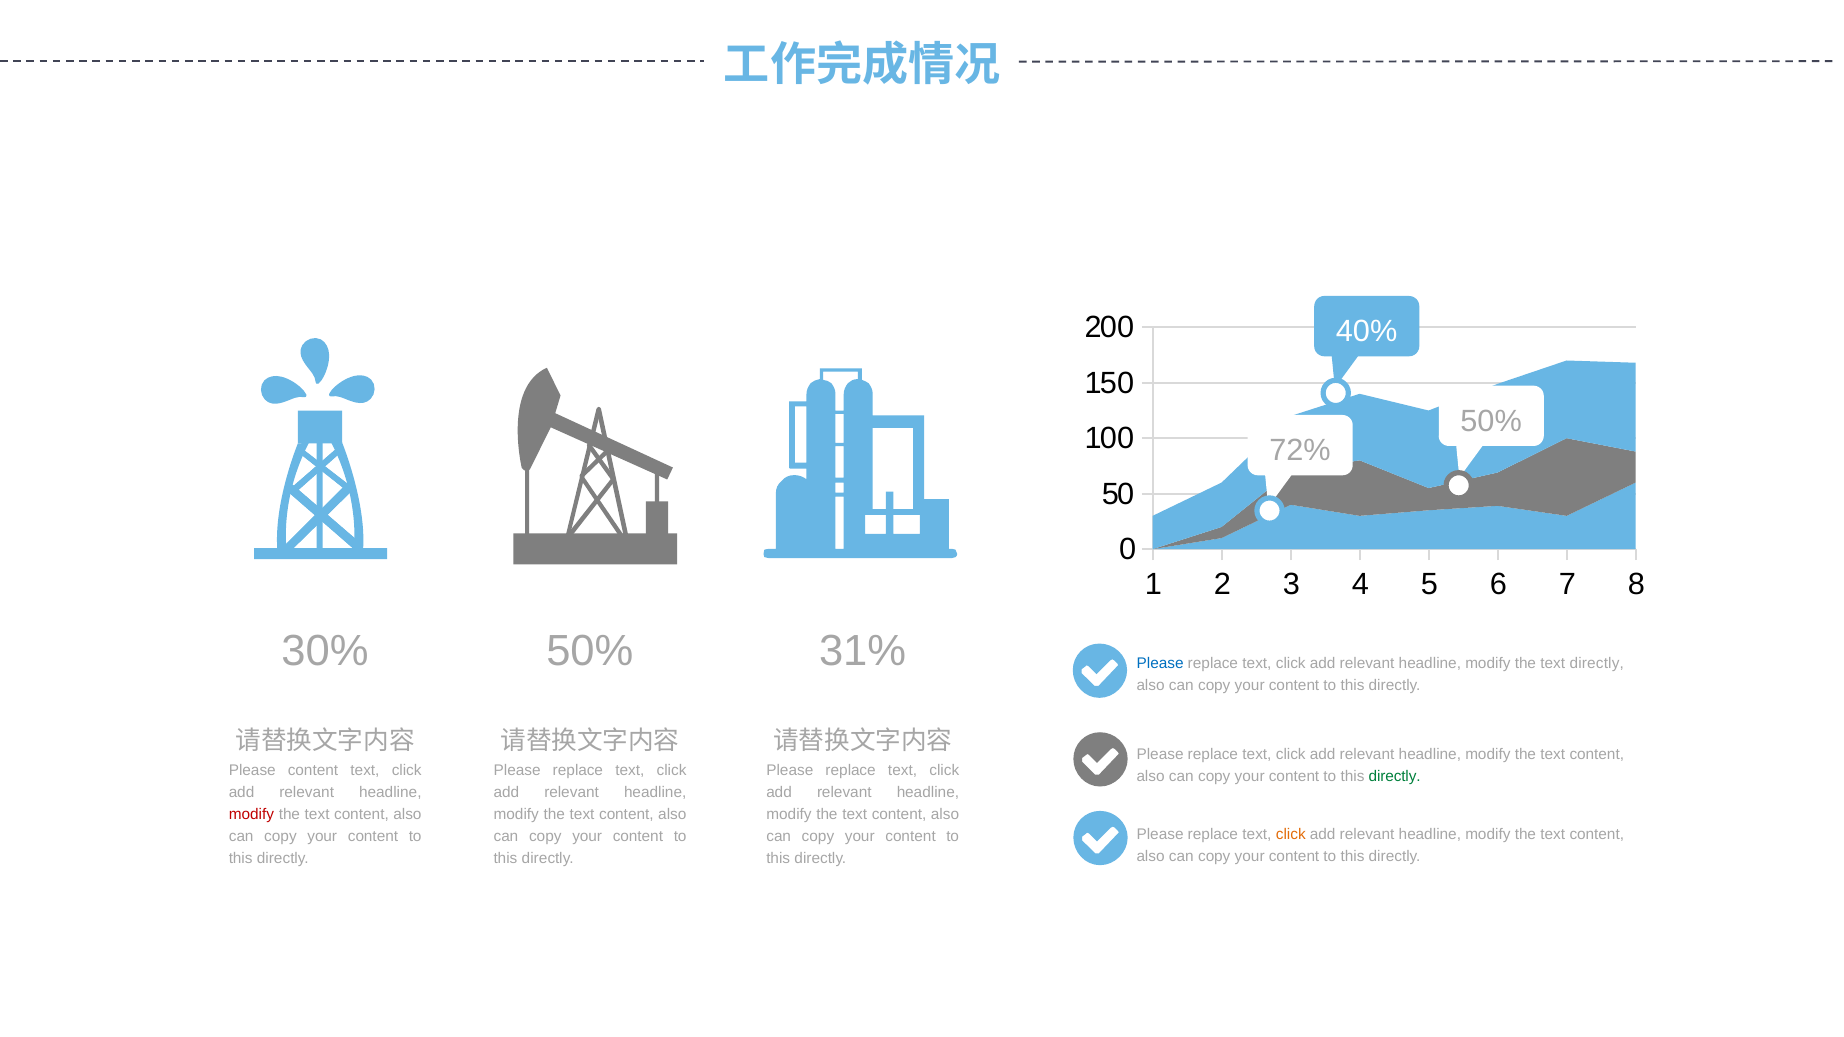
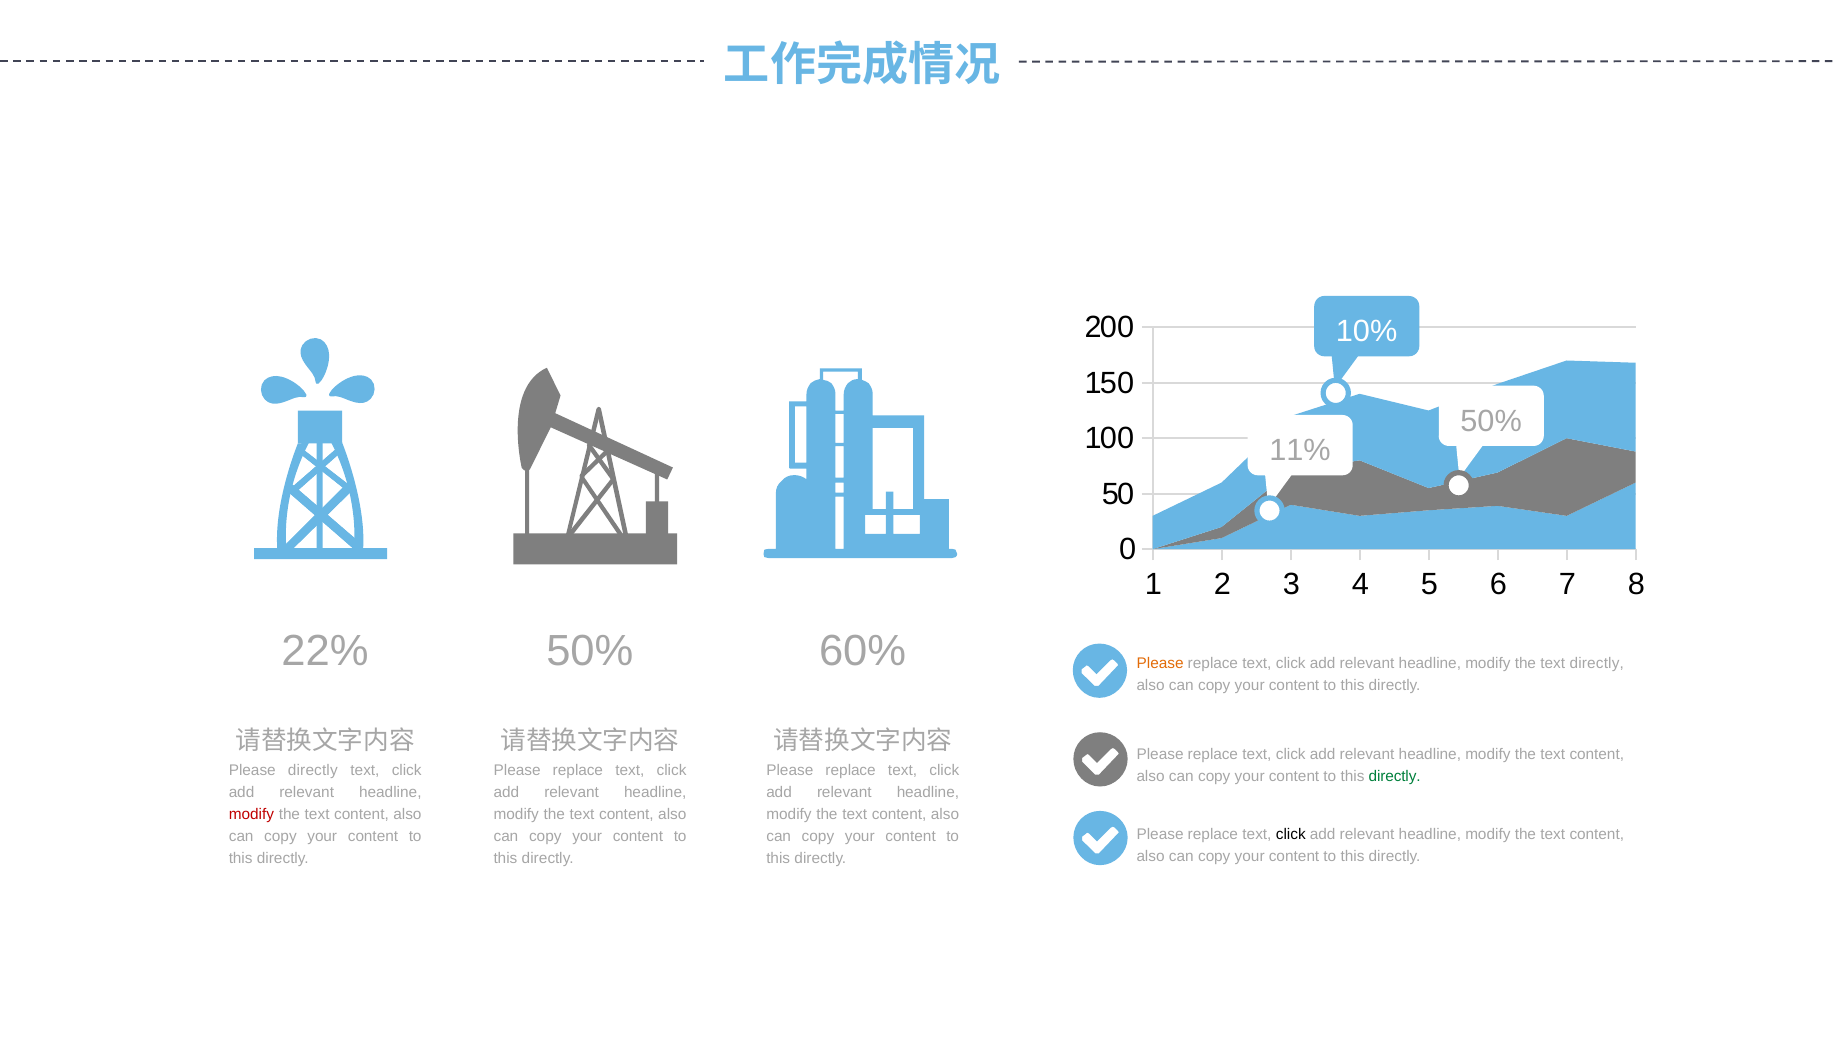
40%: 40% -> 10% (1367, 332)
72%: 72% -> 11% (1300, 451)
30%: 30% -> 22% (325, 651)
31%: 31% -> 60% (863, 651)
Please colour: blue -> orange (1160, 664)
Please content: content -> directly (313, 771)
click colour: orange -> black (1291, 835)
